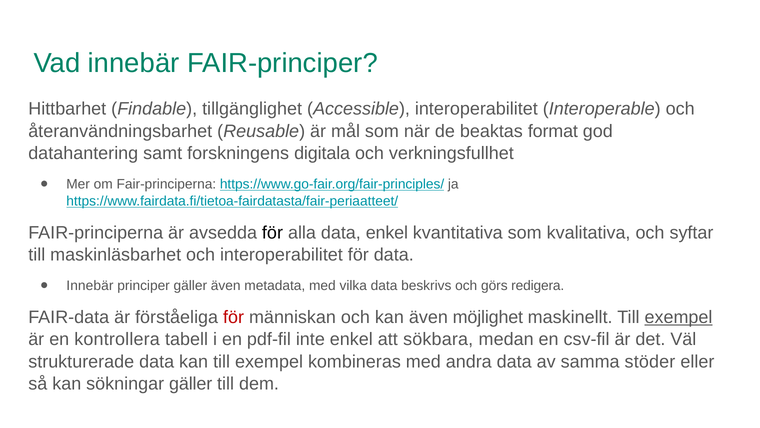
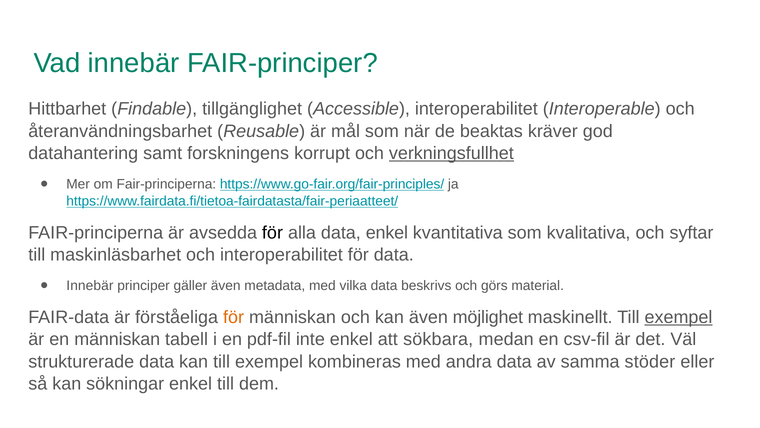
format: format -> kräver (553, 131)
digitala: digitala -> korrupt (322, 153)
verkningsfullhet underline: none -> present (451, 153)
redigera: redigera -> material (538, 285)
för colour: red -> orange (234, 317)
en kontrollera: kontrollera -> människan (117, 339)
sökningar gäller: gäller -> enkel (191, 384)
